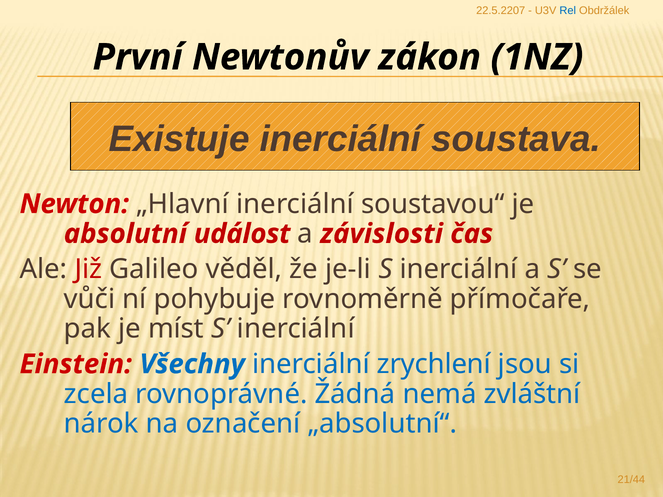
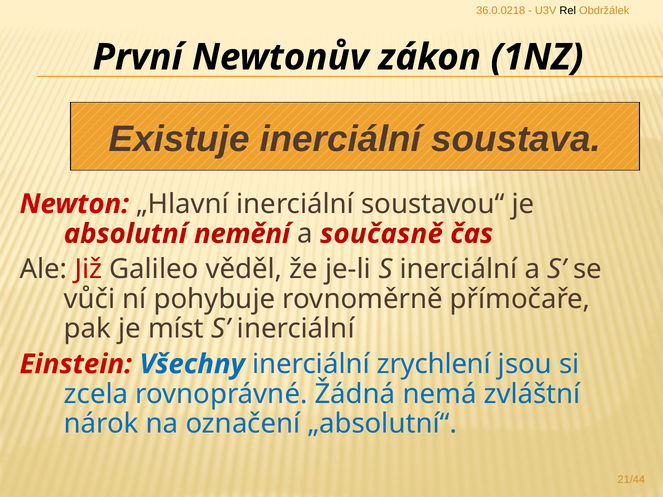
22.5.2207: 22.5.2207 -> 36.0.0218 (501, 11)
Rel colour: blue -> black (568, 11)
událost: událost -> nemění (242, 234)
závislosti: závislosti -> současně (382, 234)
